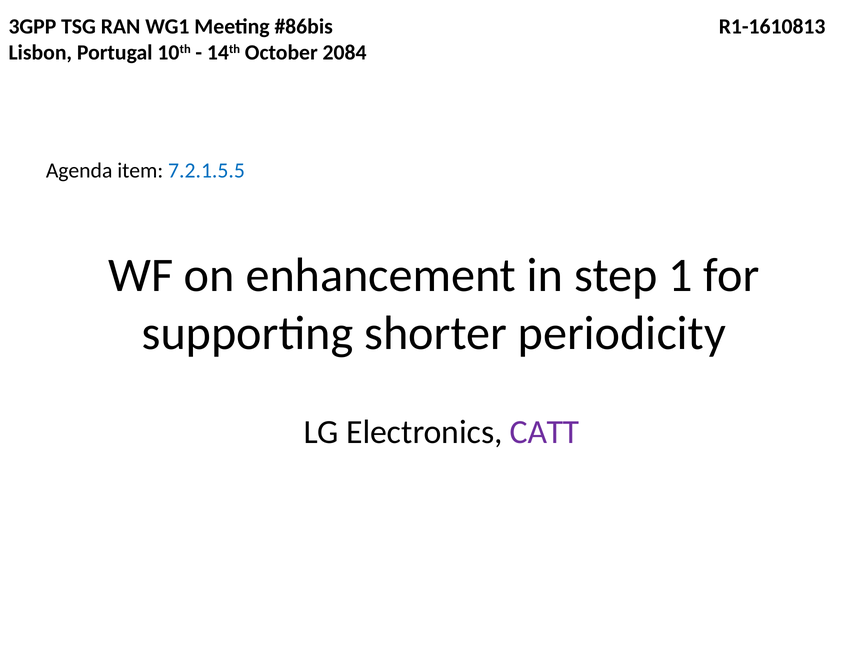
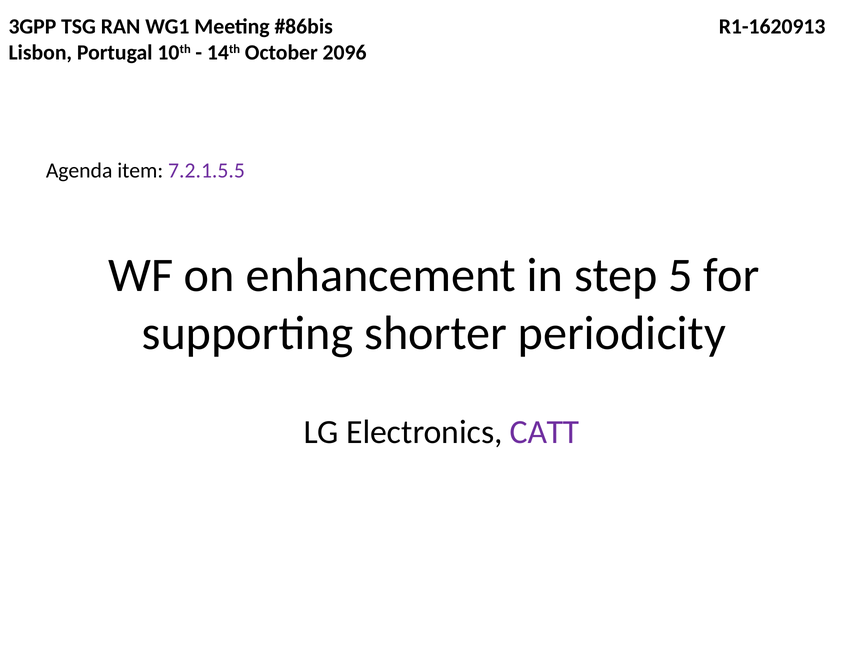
R1-1610813: R1-1610813 -> R1-1620913 (772, 27)
2084: 2084 -> 2096 (345, 53)
7.2.1.5.5 colour: blue -> purple (206, 171)
1: 1 -> 5 (680, 275)
